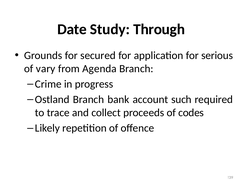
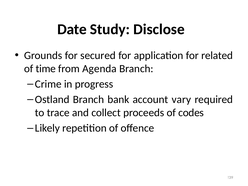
Through: Through -> Disclose (159, 29)
serious: serious -> related (217, 55)
vary: vary -> time (46, 69)
such: such -> vary (181, 99)
